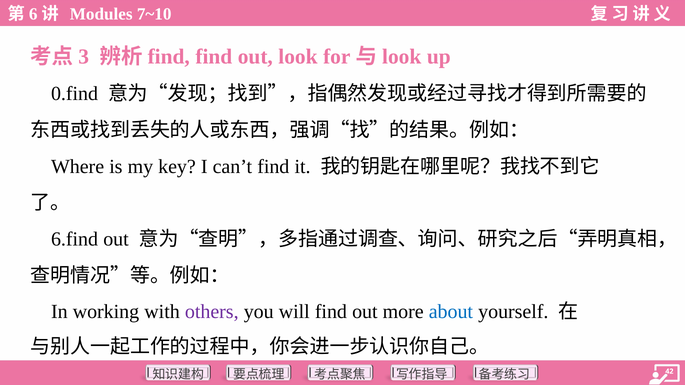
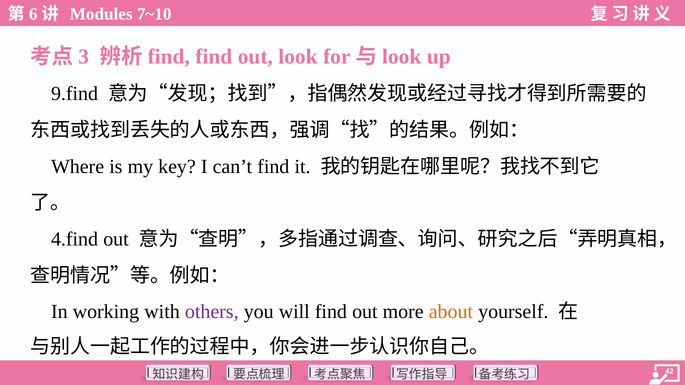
0.find: 0.find -> 9.find (75, 94)
6.find: 6.find -> 4.find (75, 239)
about colour: blue -> orange (451, 312)
